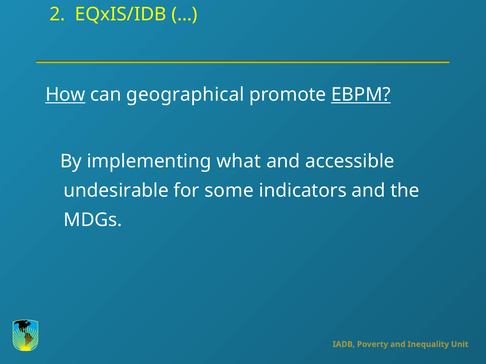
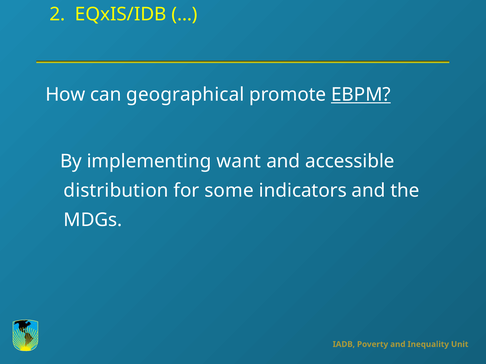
How underline: present -> none (65, 95)
what: what -> want (239, 161)
undesirable: undesirable -> distribution (116, 191)
